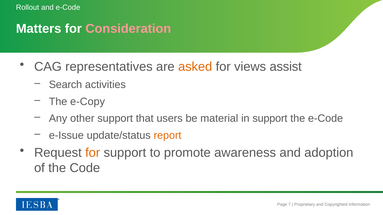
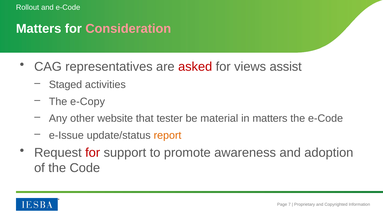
asked colour: orange -> red (195, 67)
Search: Search -> Staged (65, 85)
other support: support -> website (115, 119)
users: users -> tester (170, 119)
in support: support -> matters (270, 119)
for colour: orange -> red (93, 153)
